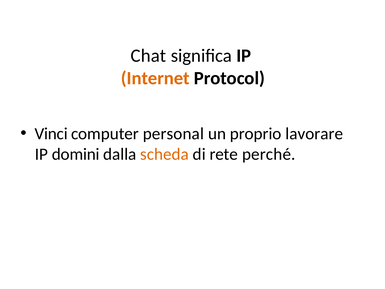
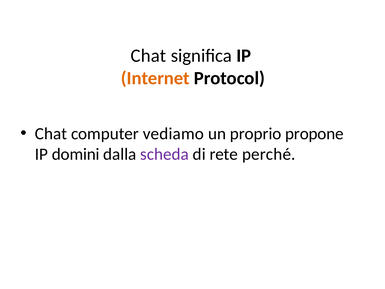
Vinci: Vinci -> Chat (51, 133)
personal: personal -> vediamo (173, 133)
lavorare: lavorare -> propone (314, 133)
scheda colour: orange -> purple (165, 154)
